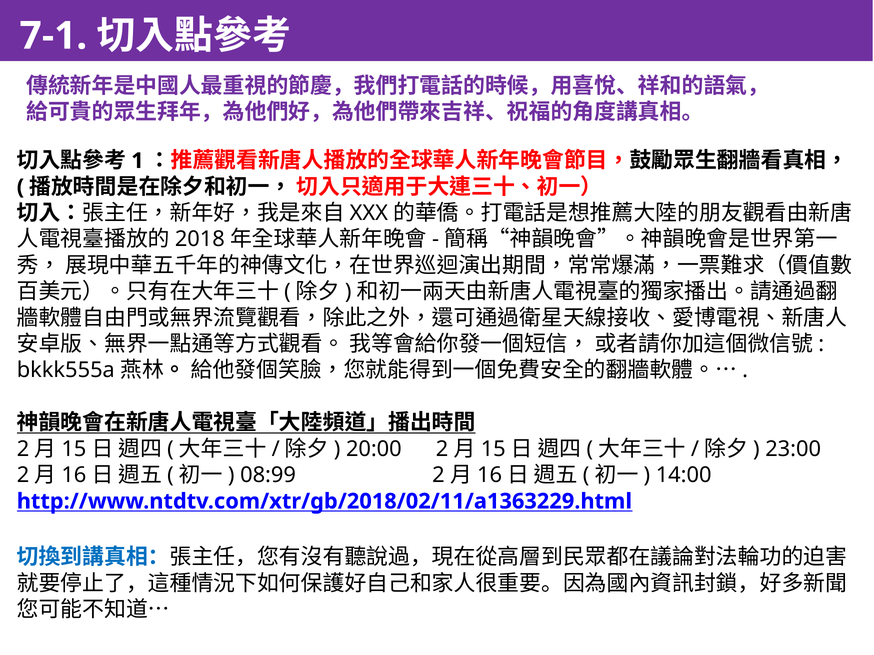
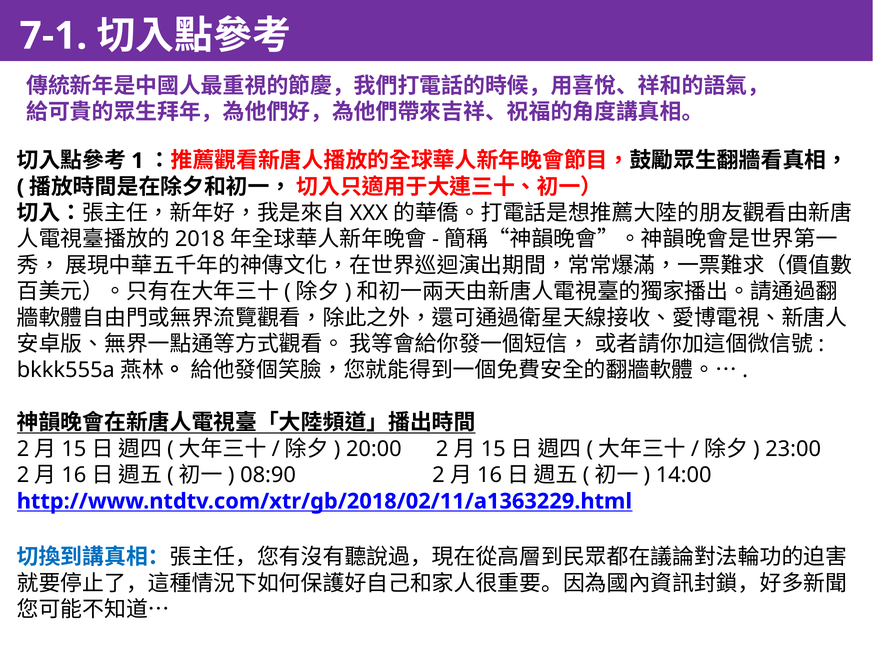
08:99: 08:99 -> 08:90 (268, 475)
